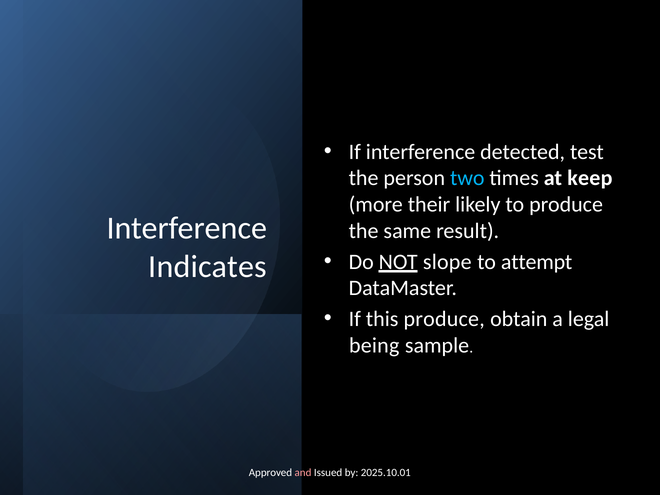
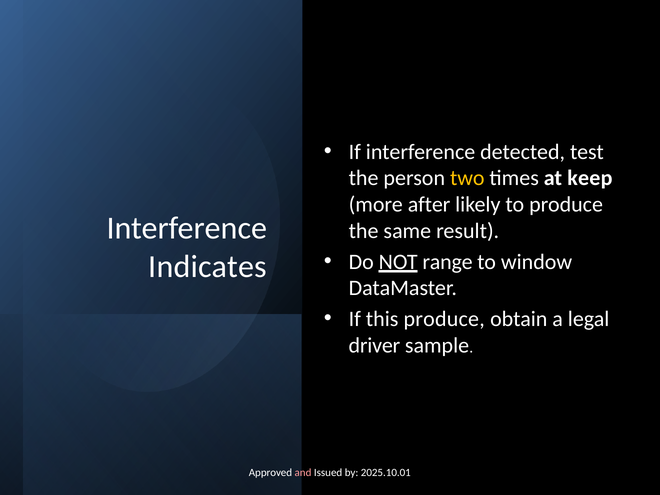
two colour: light blue -> yellow (467, 178)
their: their -> after (429, 205)
slope: slope -> range (447, 262)
attempt: attempt -> window (537, 262)
being: being -> driver (374, 345)
